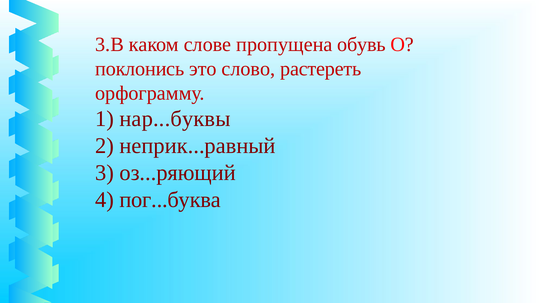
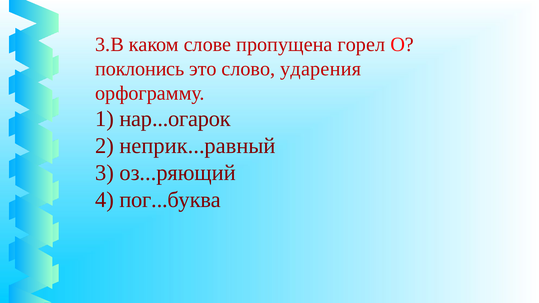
обувь: обувь -> горел (361, 45)
растереть: растереть -> ударения (321, 69)
нар...буквы: нар...буквы -> нар...огарок (175, 119)
